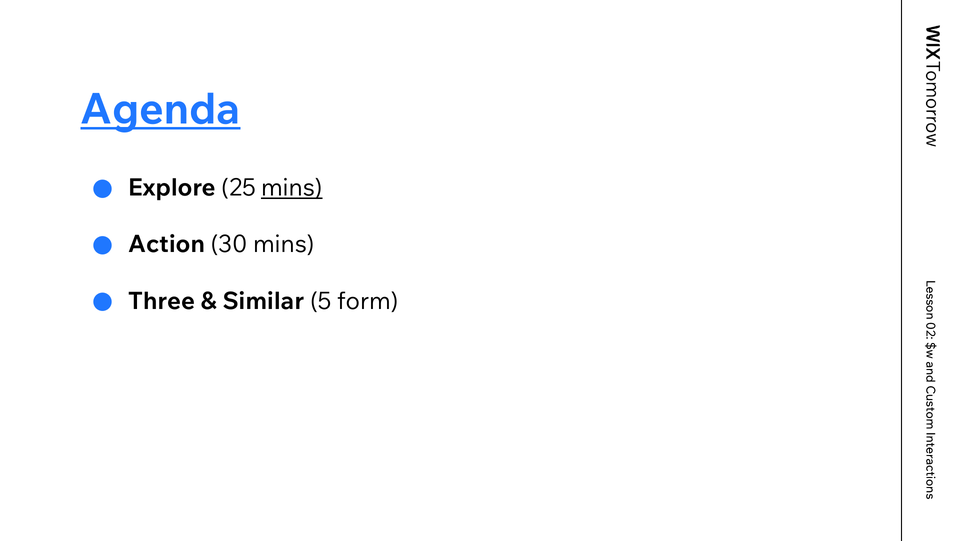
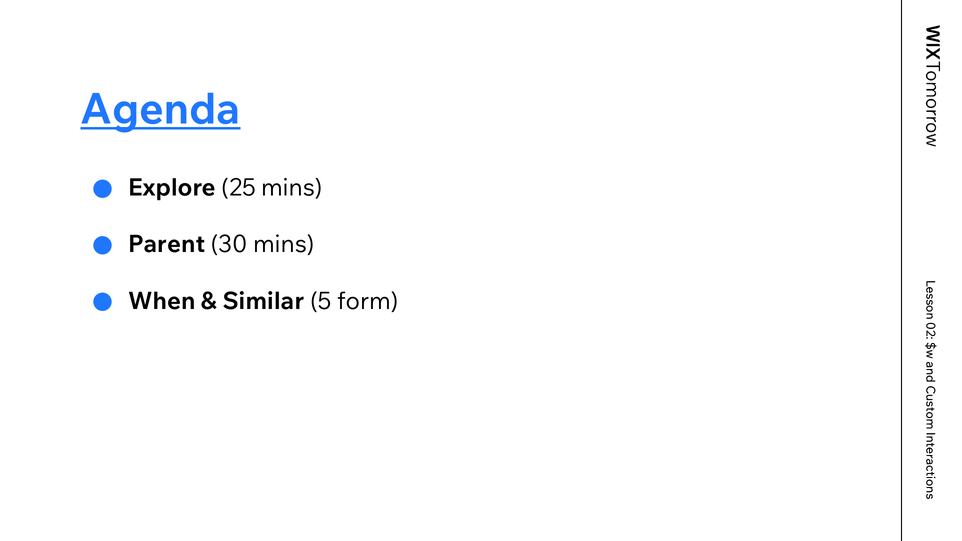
mins underline: present -> none (292, 188)
Action: Action -> Parent (167, 245)
Three: Three -> When (162, 301)
